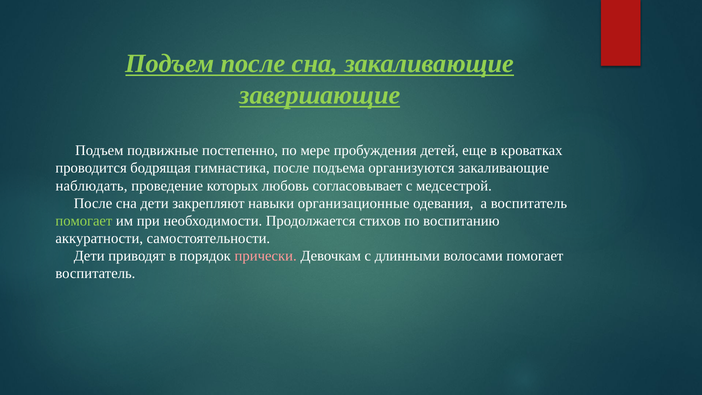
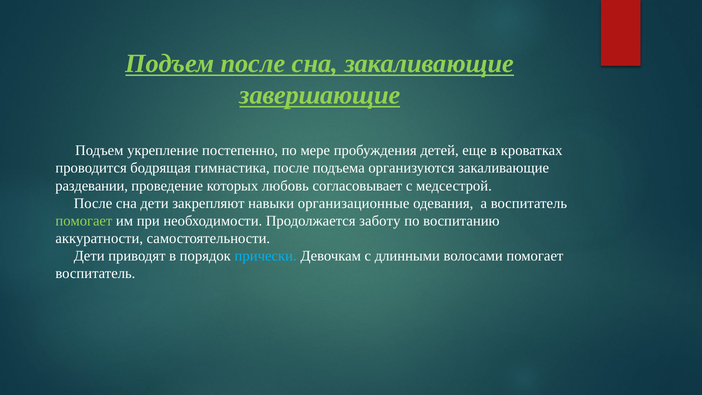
подвижные: подвижные -> укрепление (163, 151)
наблюдать: наблюдать -> раздевании (92, 186)
стихов: стихов -> заботу (380, 221)
прически colour: pink -> light blue (266, 256)
